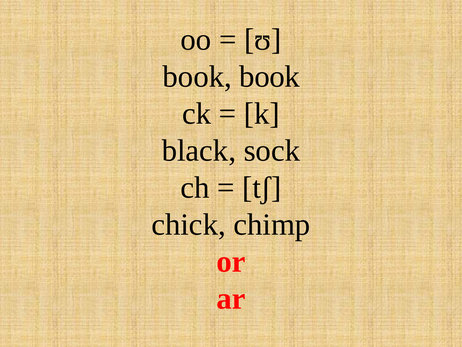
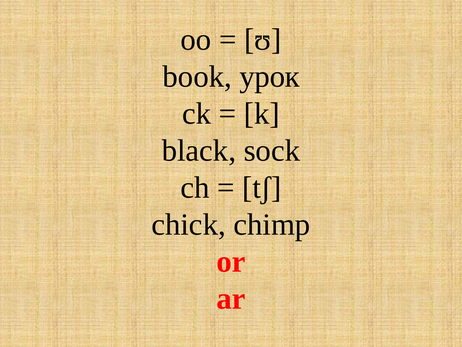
book book: book -> урок (270, 76)
